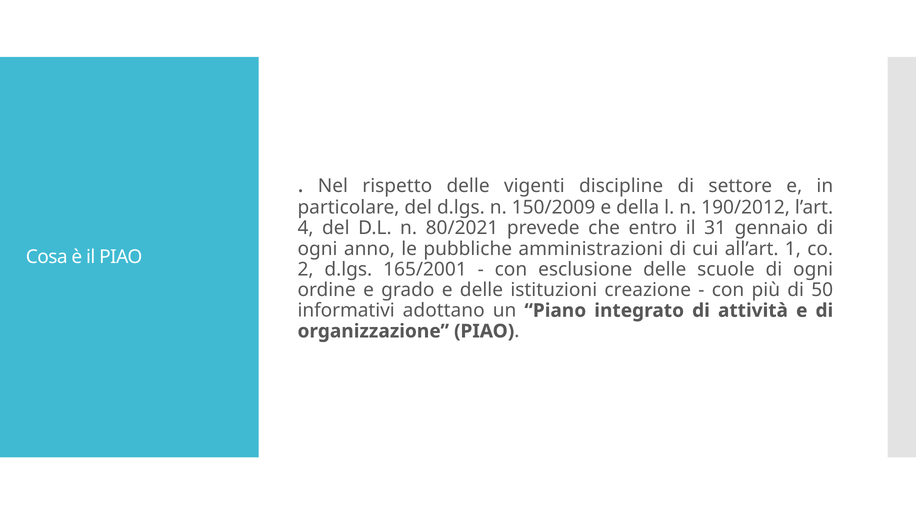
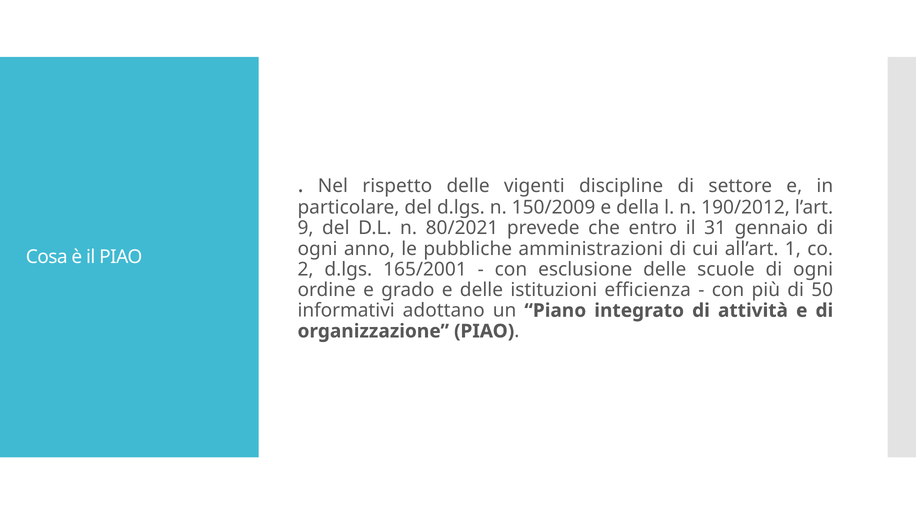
4: 4 -> 9 (306, 228)
creazione: creazione -> efficienza (648, 290)
